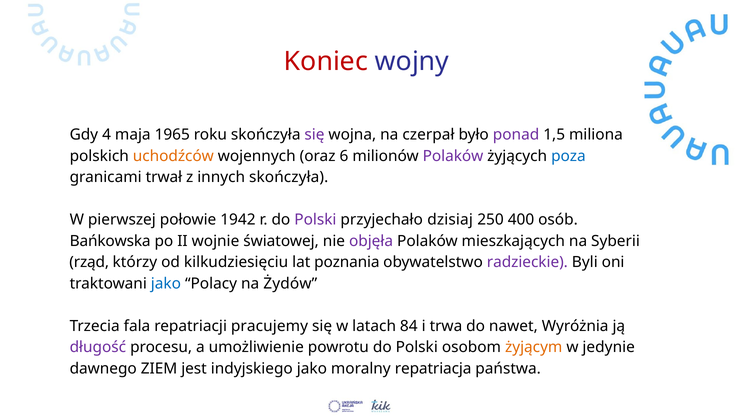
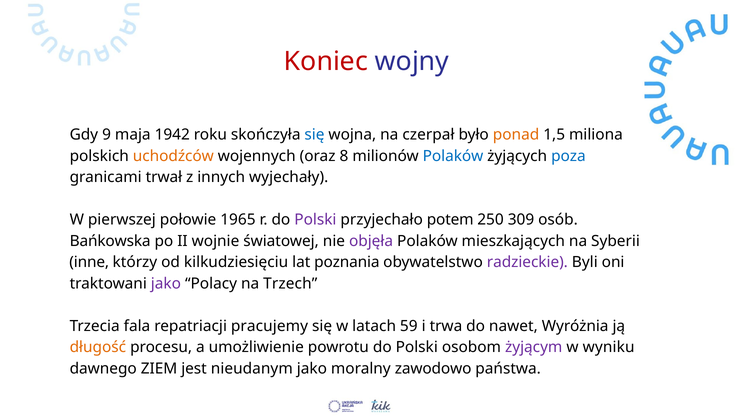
4: 4 -> 9 (107, 135)
1965: 1965 -> 1942 (172, 135)
się colour: purple -> blue (314, 135)
ponad colour: purple -> orange (516, 135)
6: 6 -> 8 (344, 156)
Polaków colour: purple -> blue (453, 156)
innych skończyła: skończyła -> wyjechały (289, 177)
1942: 1942 -> 1965 (238, 220)
dzisiaj: dzisiaj -> potem (450, 220)
400: 400 -> 309 (521, 220)
rząd: rząd -> inne (89, 262)
jako colour: blue -> purple (166, 284)
Żydów: Żydów -> Trzech (290, 284)
84: 84 -> 59 (409, 326)
długość colour: purple -> orange (98, 348)
żyjącym colour: orange -> purple (534, 348)
jedynie: jedynie -> wyniku (609, 348)
indyjskiego: indyjskiego -> nieudanym (252, 369)
repatriacja: repatriacja -> zawodowo (433, 369)
